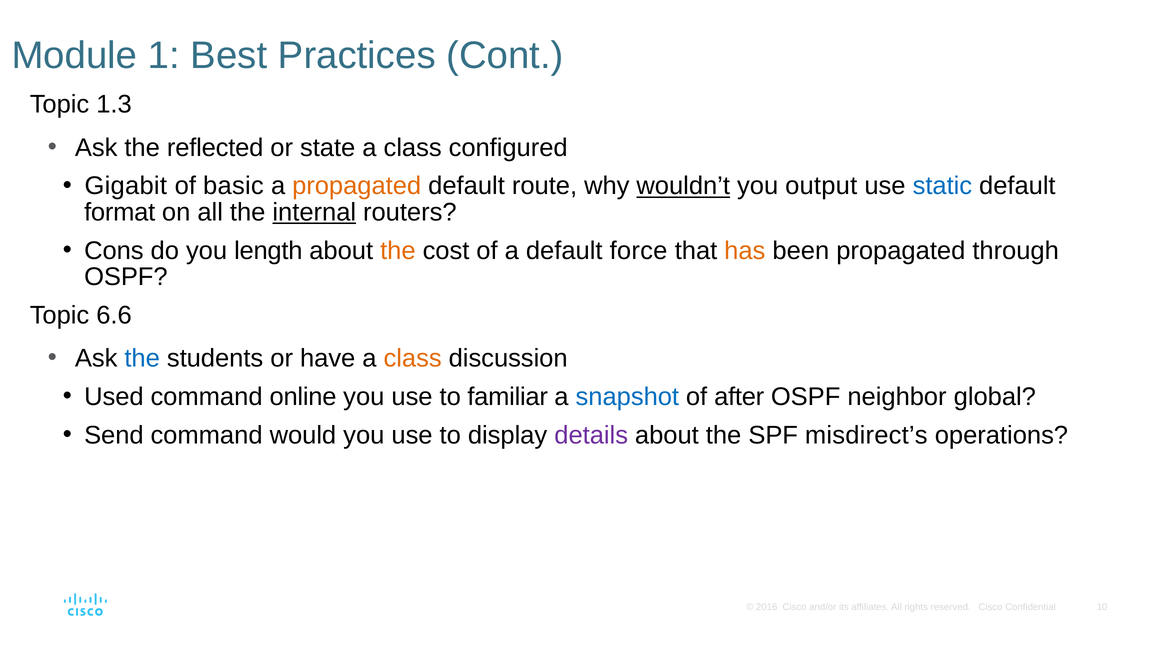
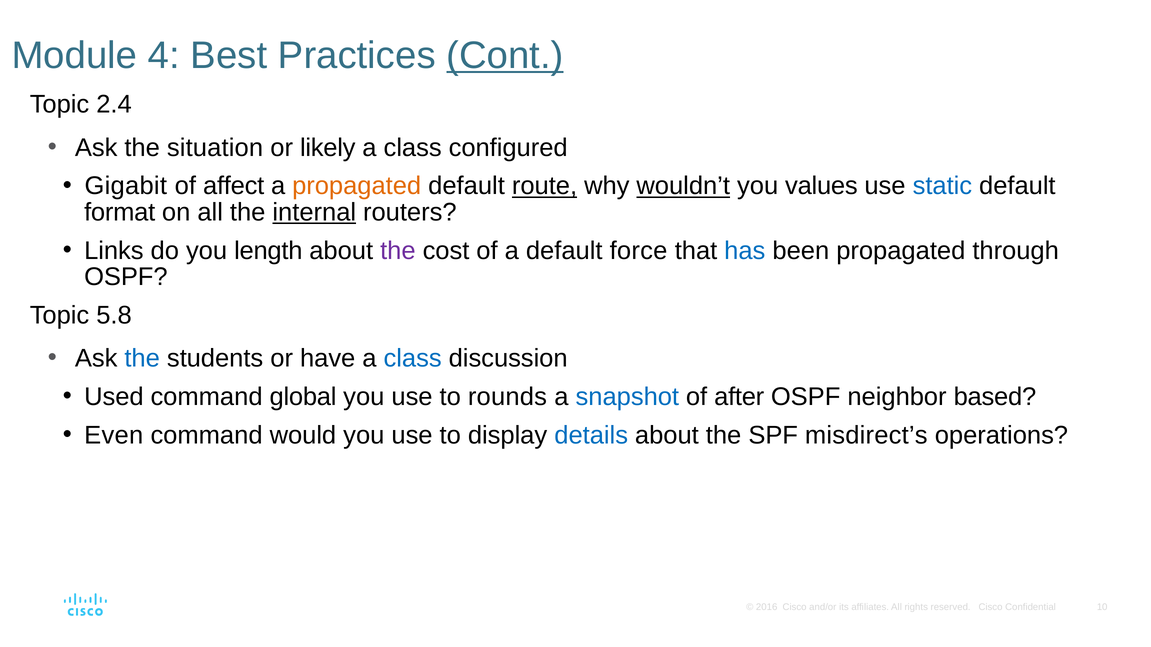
1: 1 -> 4 (164, 56)
Cont underline: none -> present (505, 56)
1.3: 1.3 -> 2.4 (114, 104)
reflected: reflected -> situation (215, 148)
state: state -> likely (328, 148)
basic: basic -> affect (234, 186)
route underline: none -> present (545, 186)
output: output -> values (821, 186)
Cons: Cons -> Links (114, 251)
the colour: orange -> purple (398, 251)
has colour: orange -> blue (745, 251)
6.6: 6.6 -> 5.8 (114, 315)
class colour: orange -> blue (413, 359)
online: online -> global (303, 397)
familiar: familiar -> rounds (507, 397)
global: global -> based (995, 397)
Send: Send -> Even (114, 436)
details colour: purple -> blue (591, 436)
